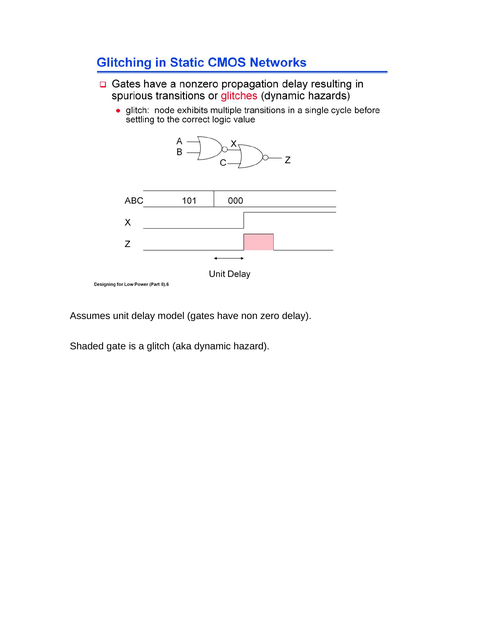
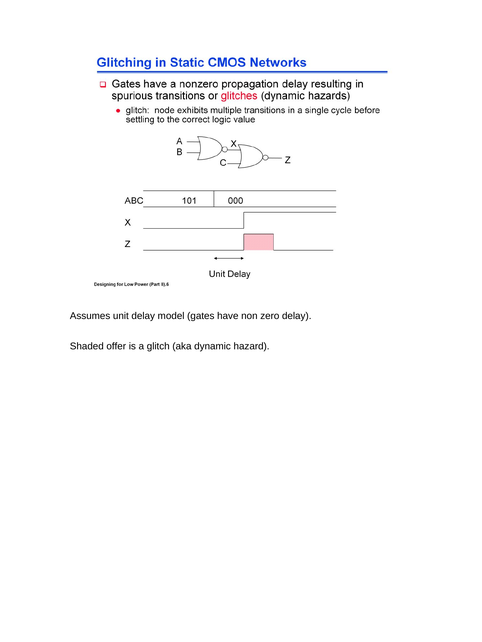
gate: gate -> offer (116, 347)
